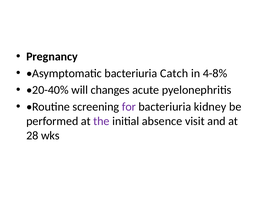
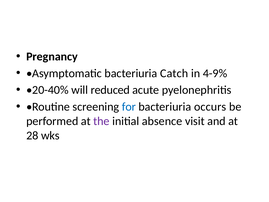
4-8%: 4-8% -> 4-9% (215, 73)
changes: changes -> reduced (110, 90)
for colour: purple -> blue (129, 107)
kidney: kidney -> occurs (210, 107)
